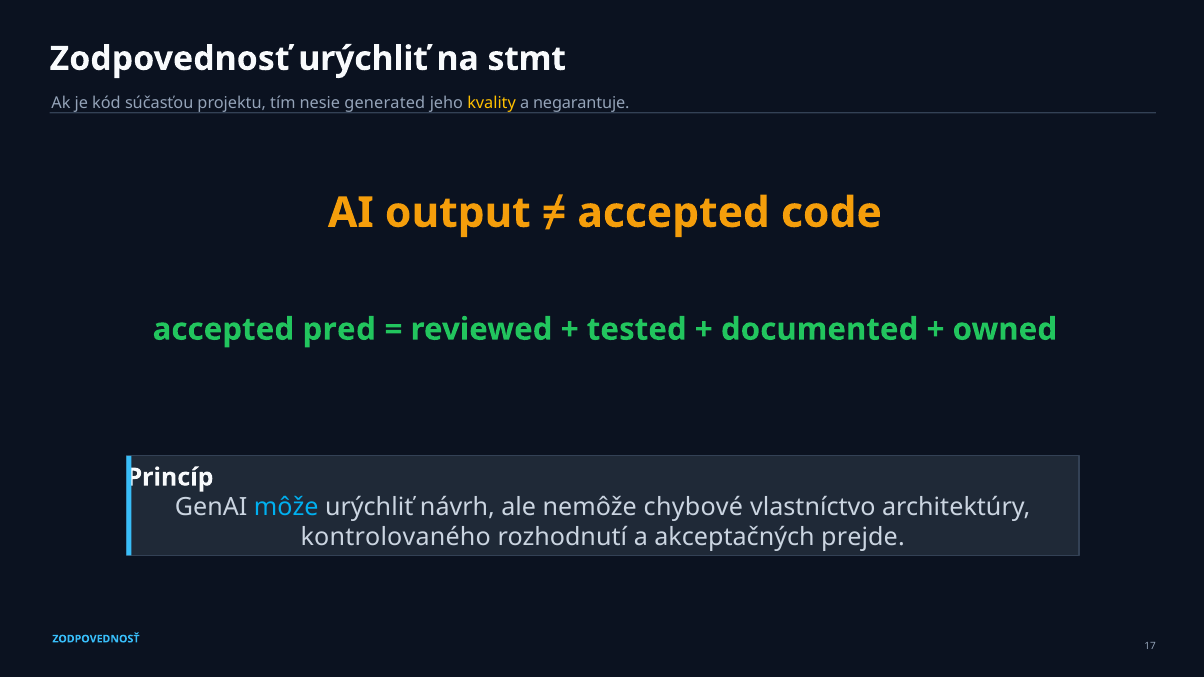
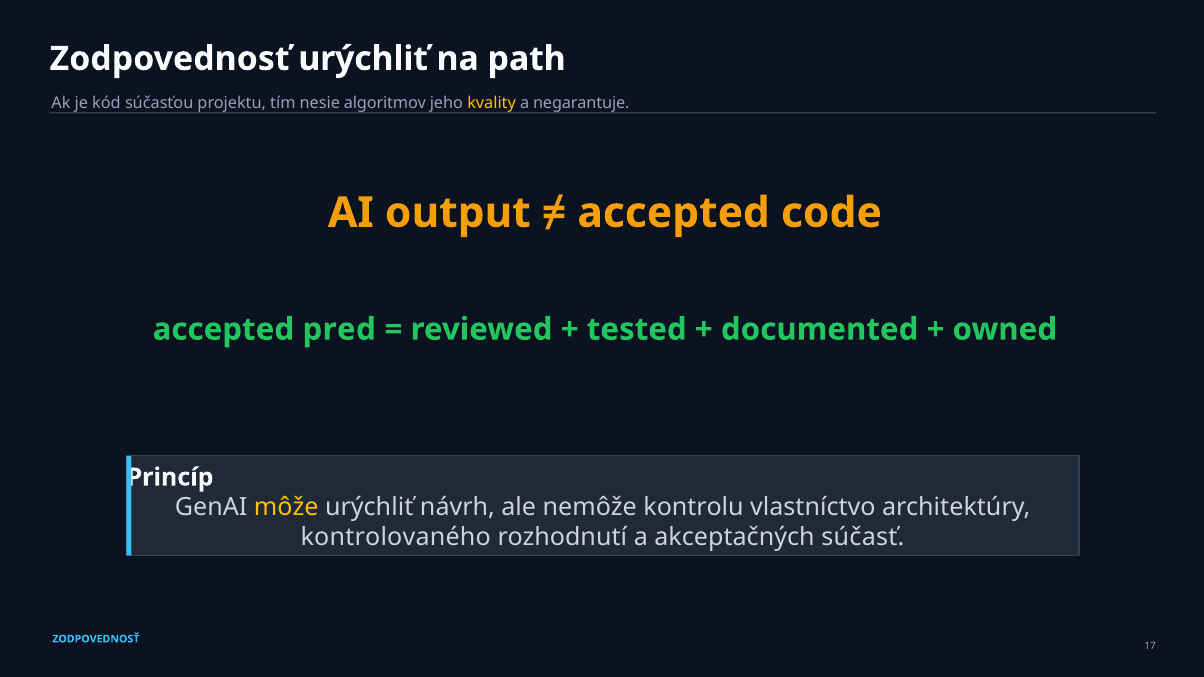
stmt: stmt -> path (527, 59)
generated: generated -> algoritmov (385, 103)
môže colour: light blue -> yellow (286, 508)
chybové: chybové -> kontrolu (694, 508)
prejde: prejde -> súčasť (863, 538)
